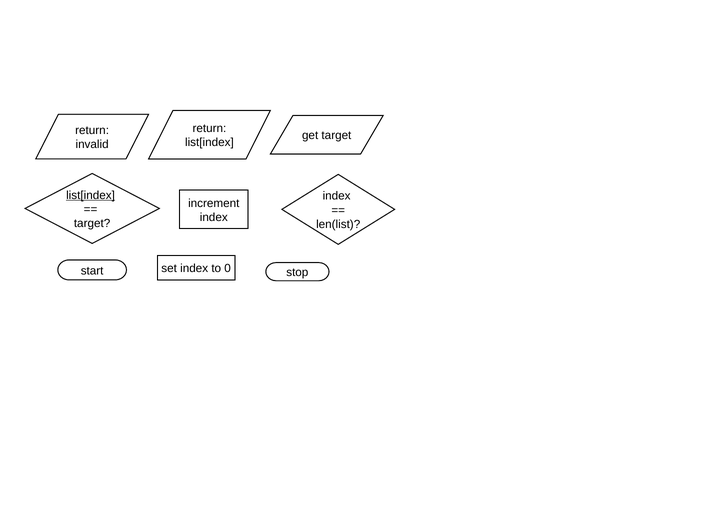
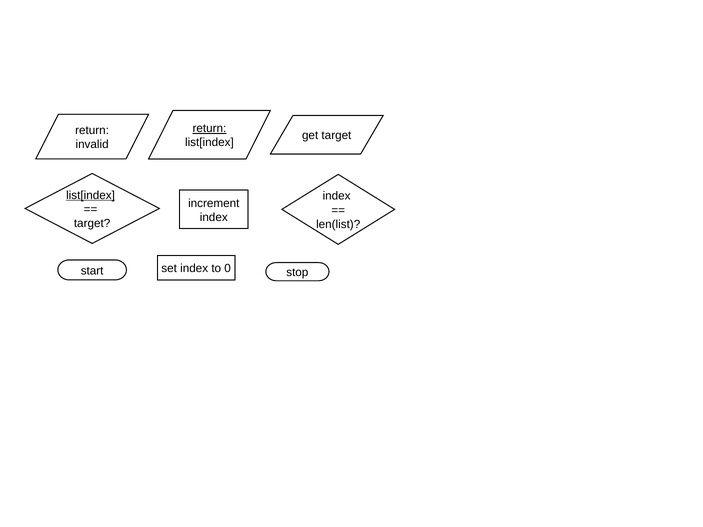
return underline: none -> present (209, 129)
